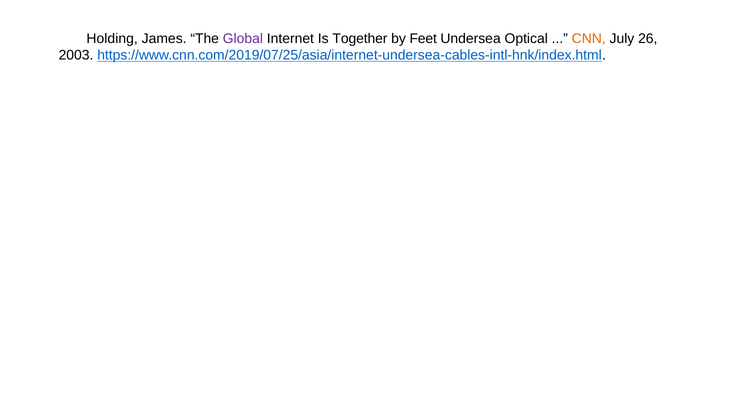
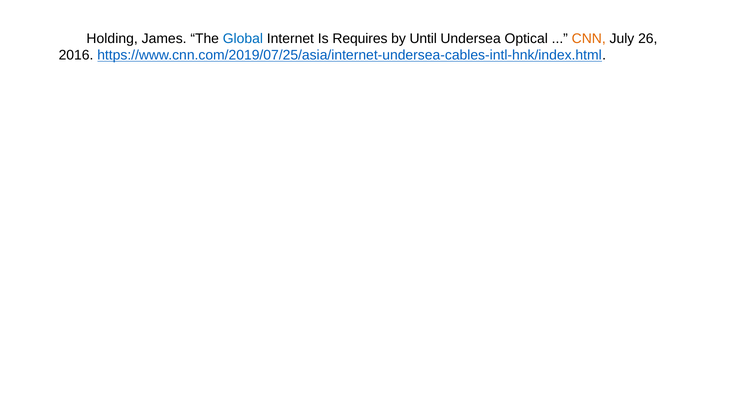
Global colour: purple -> blue (243, 38)
Together: Together -> Requires (360, 38)
Feet: Feet -> Until (423, 38)
2003: 2003 -> 2016 (76, 55)
